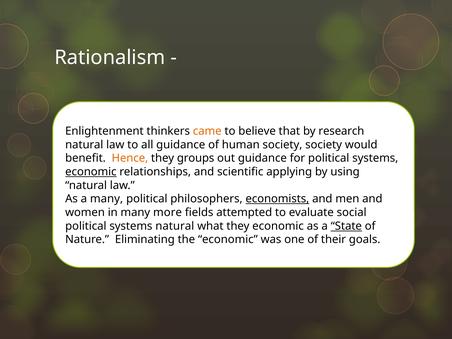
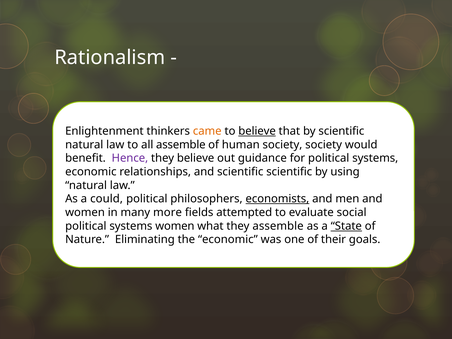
believe underline: none -> present (257, 131)
by research: research -> scientific (341, 131)
all guidance: guidance -> assemble (181, 145)
Hence colour: orange -> purple (130, 158)
they groups: groups -> believe (196, 158)
economic underline: present -> none (91, 172)
scientific applying: applying -> scientific (289, 172)
a many: many -> could (107, 199)
systems natural: natural -> women (175, 226)
they economic: economic -> assemble (278, 226)
